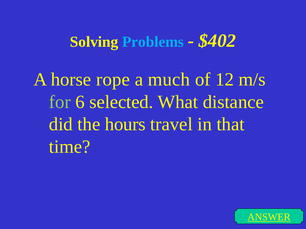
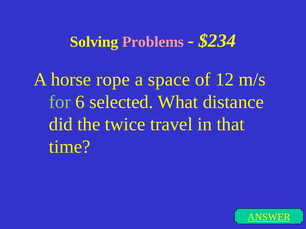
Problems colour: light blue -> pink (153, 42)
$402: $402 -> $234 (217, 41)
much: much -> space (169, 80)
hours: hours -> twice (125, 125)
